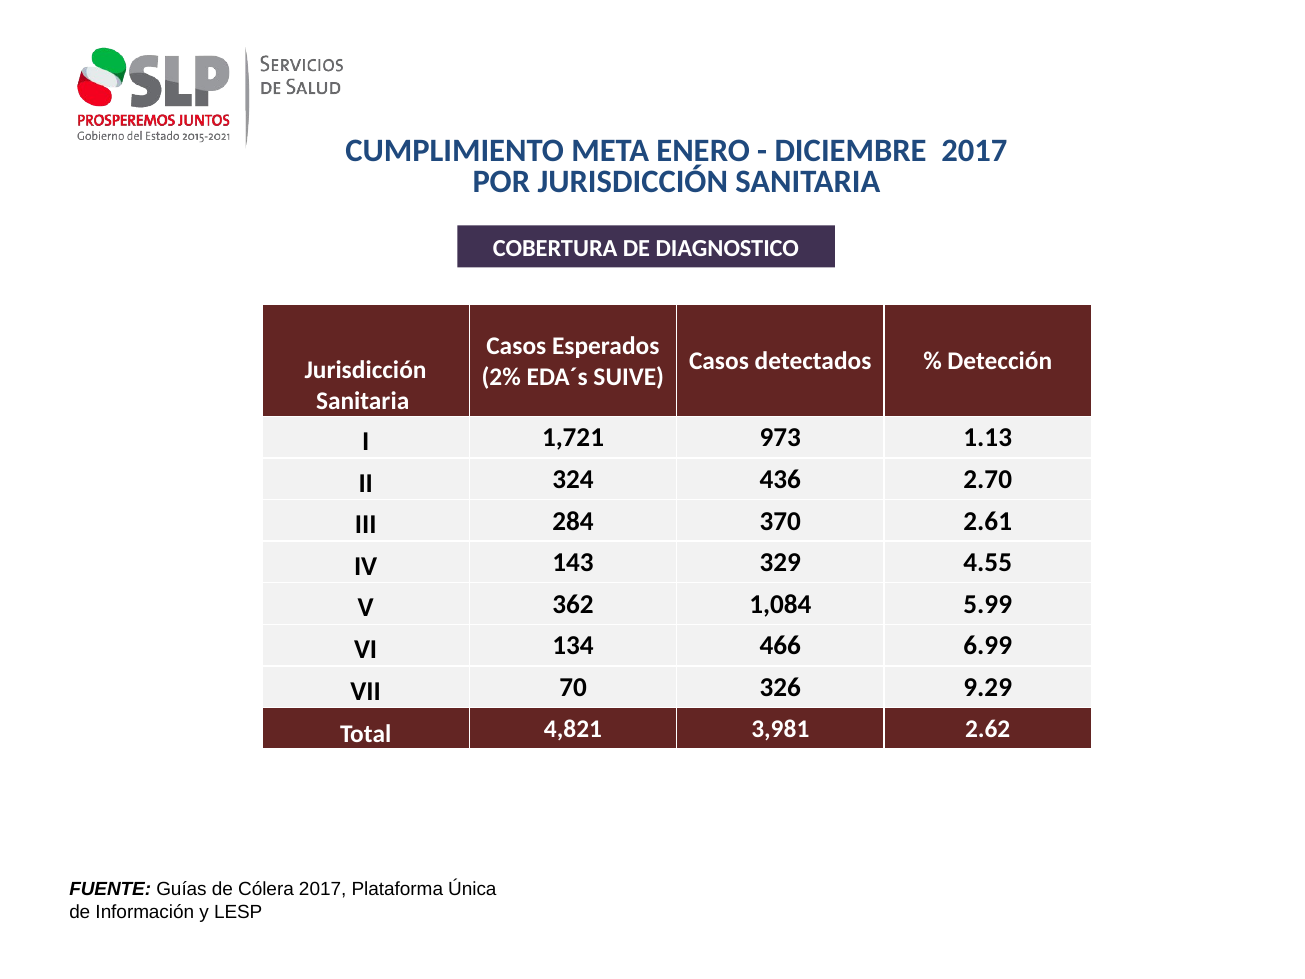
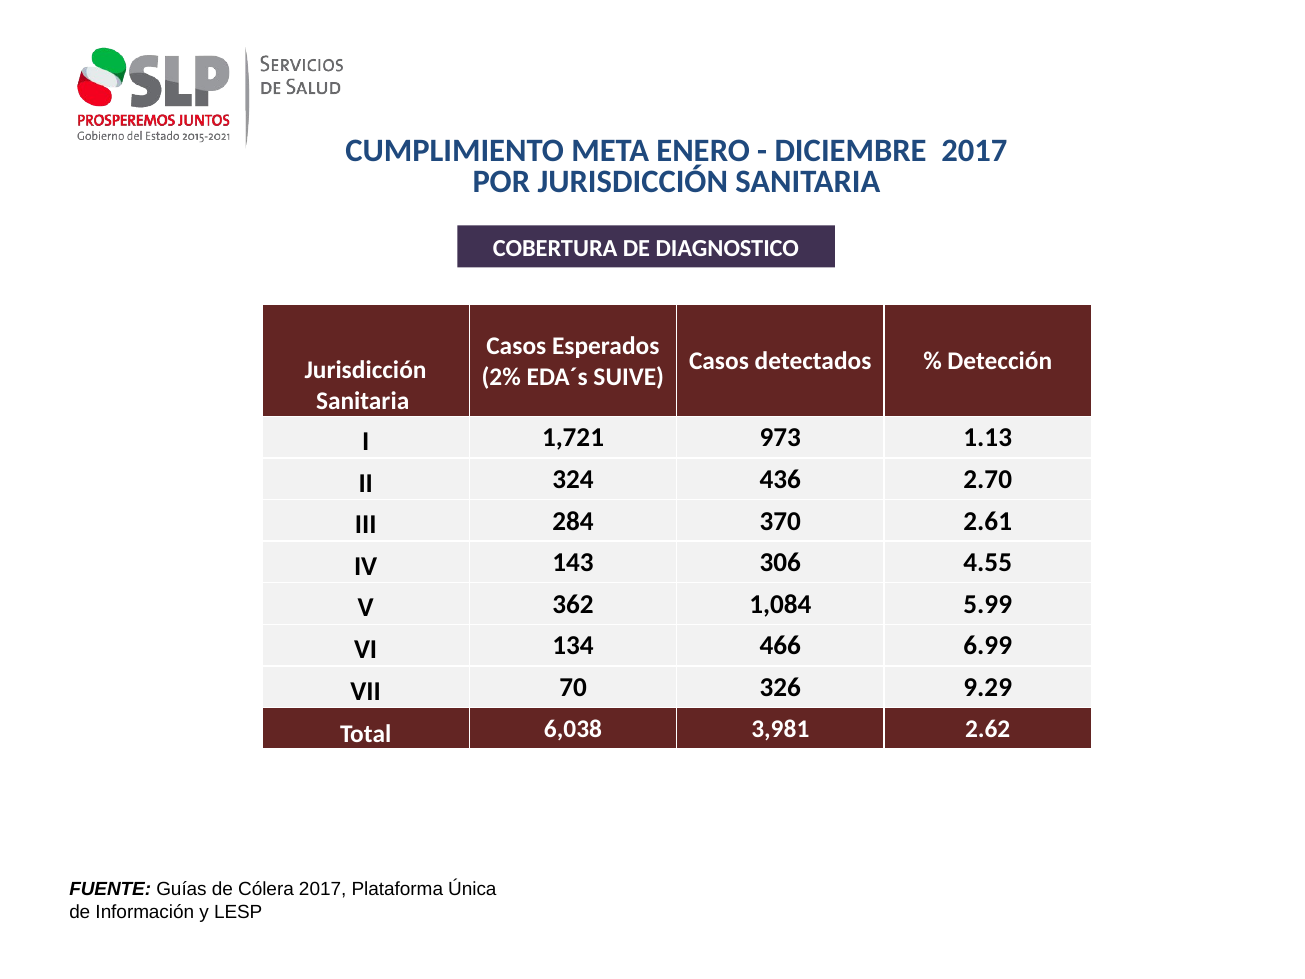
329: 329 -> 306 (780, 563)
4,821: 4,821 -> 6,038 (573, 729)
